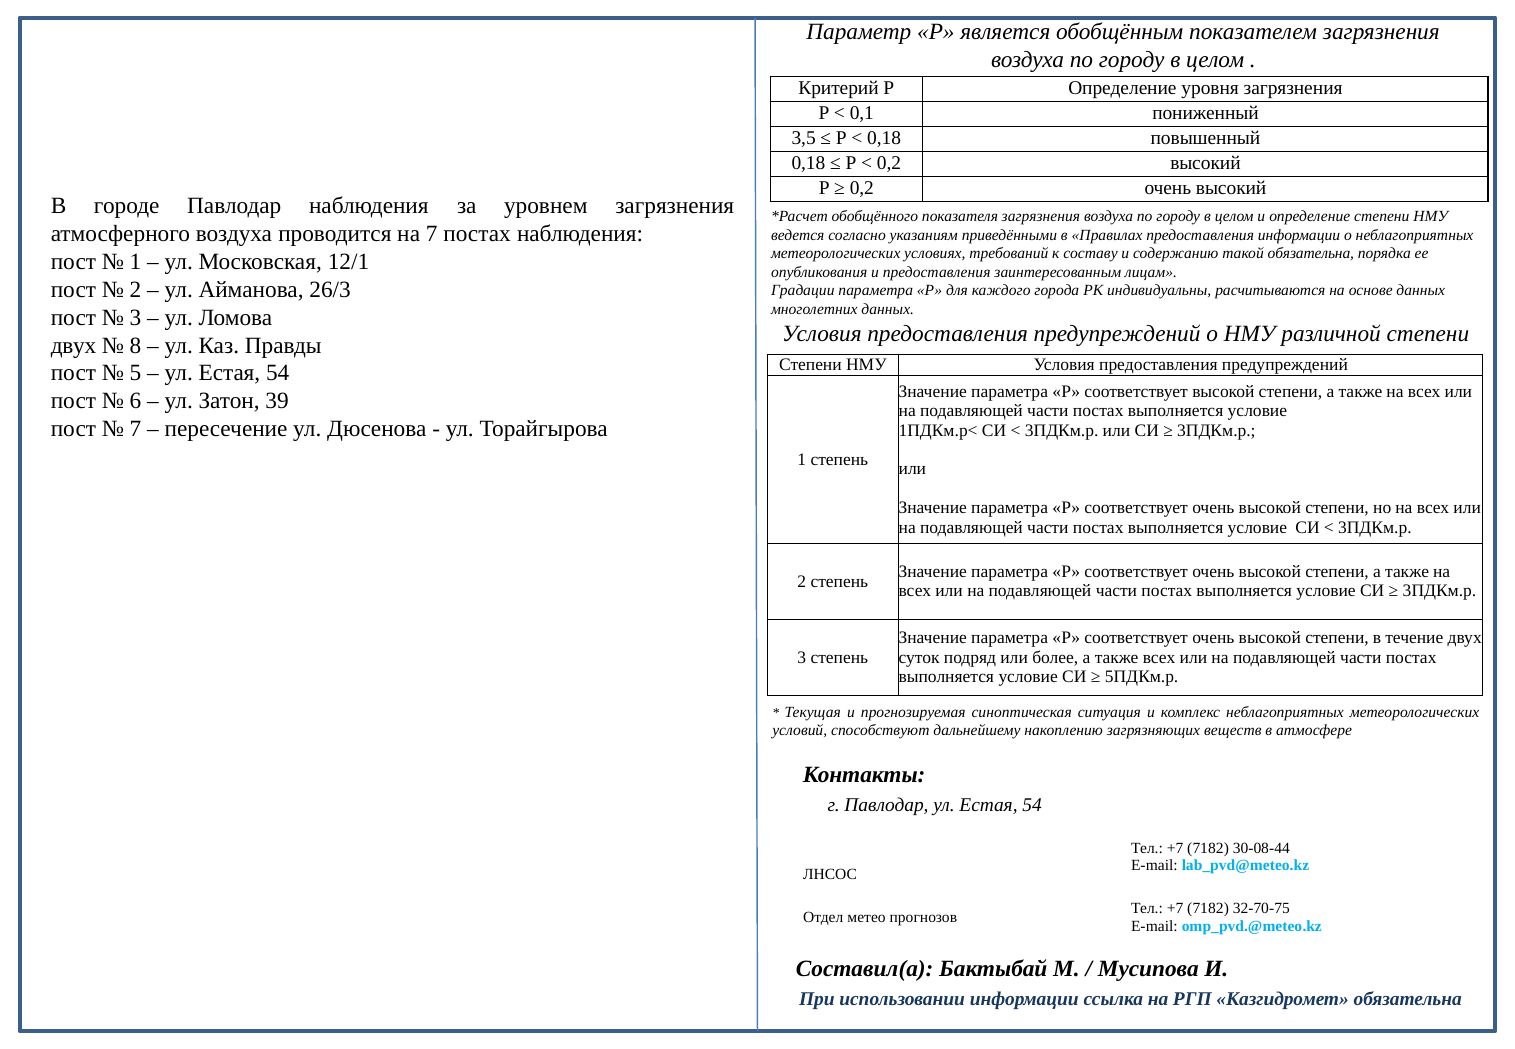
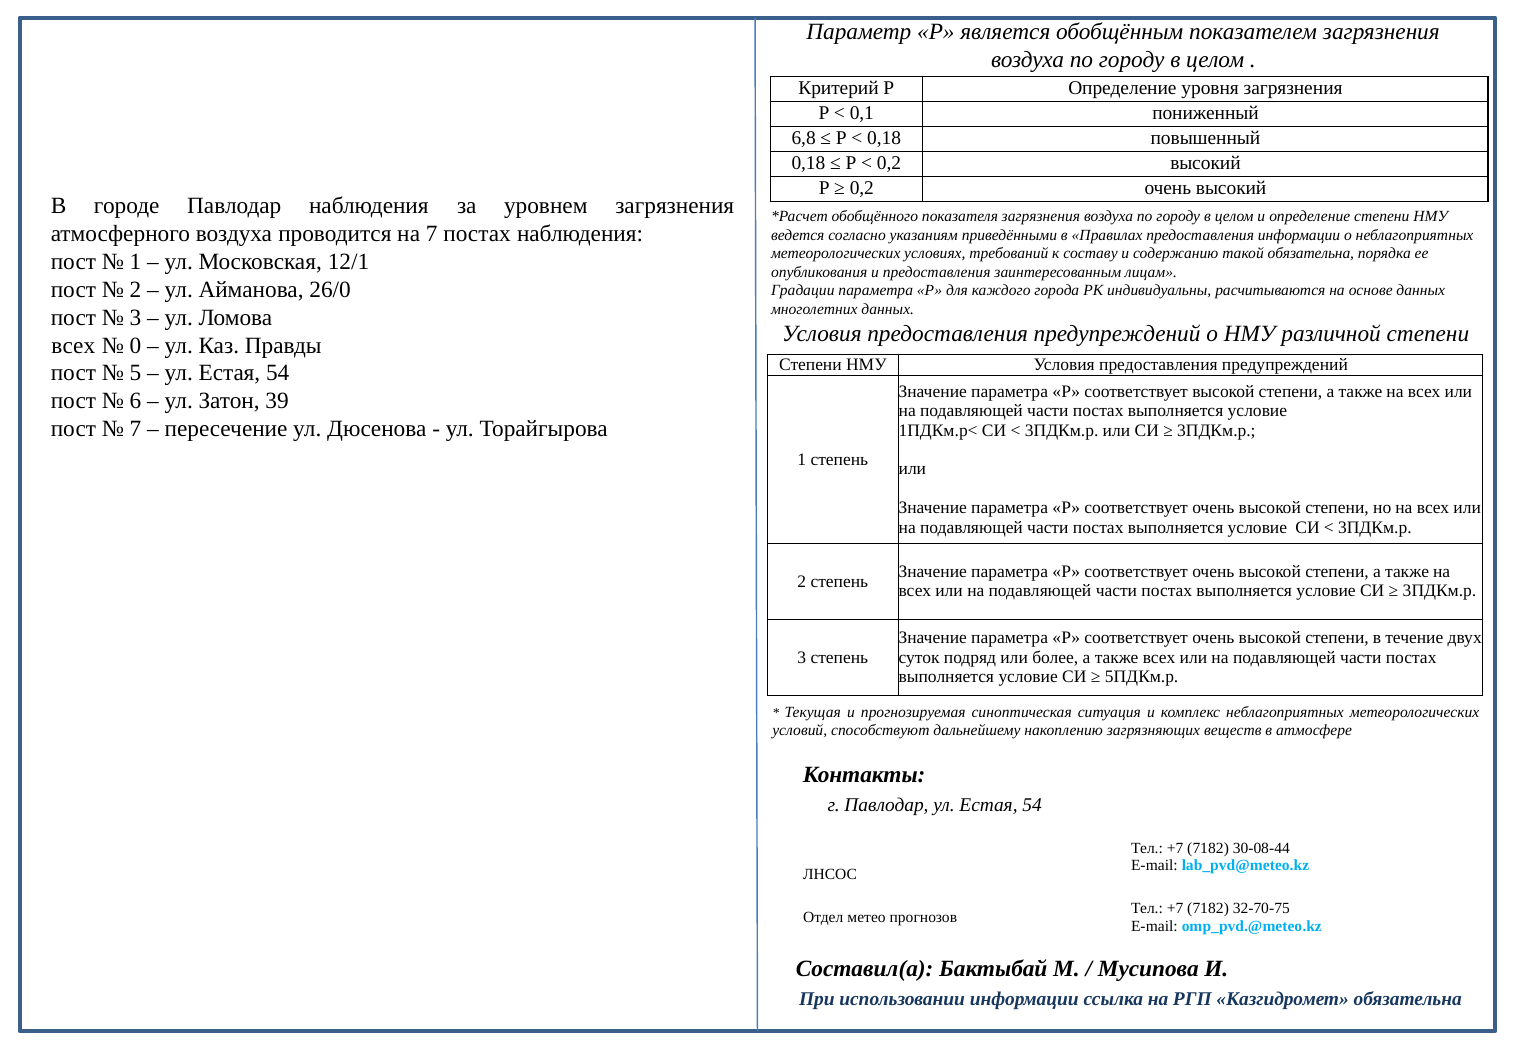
3,5: 3,5 -> 6,8 (804, 138)
26/3: 26/3 -> 26/0 (330, 289)
двух: двух -> всех (73, 345)
8: 8 -> 0 (136, 345)
